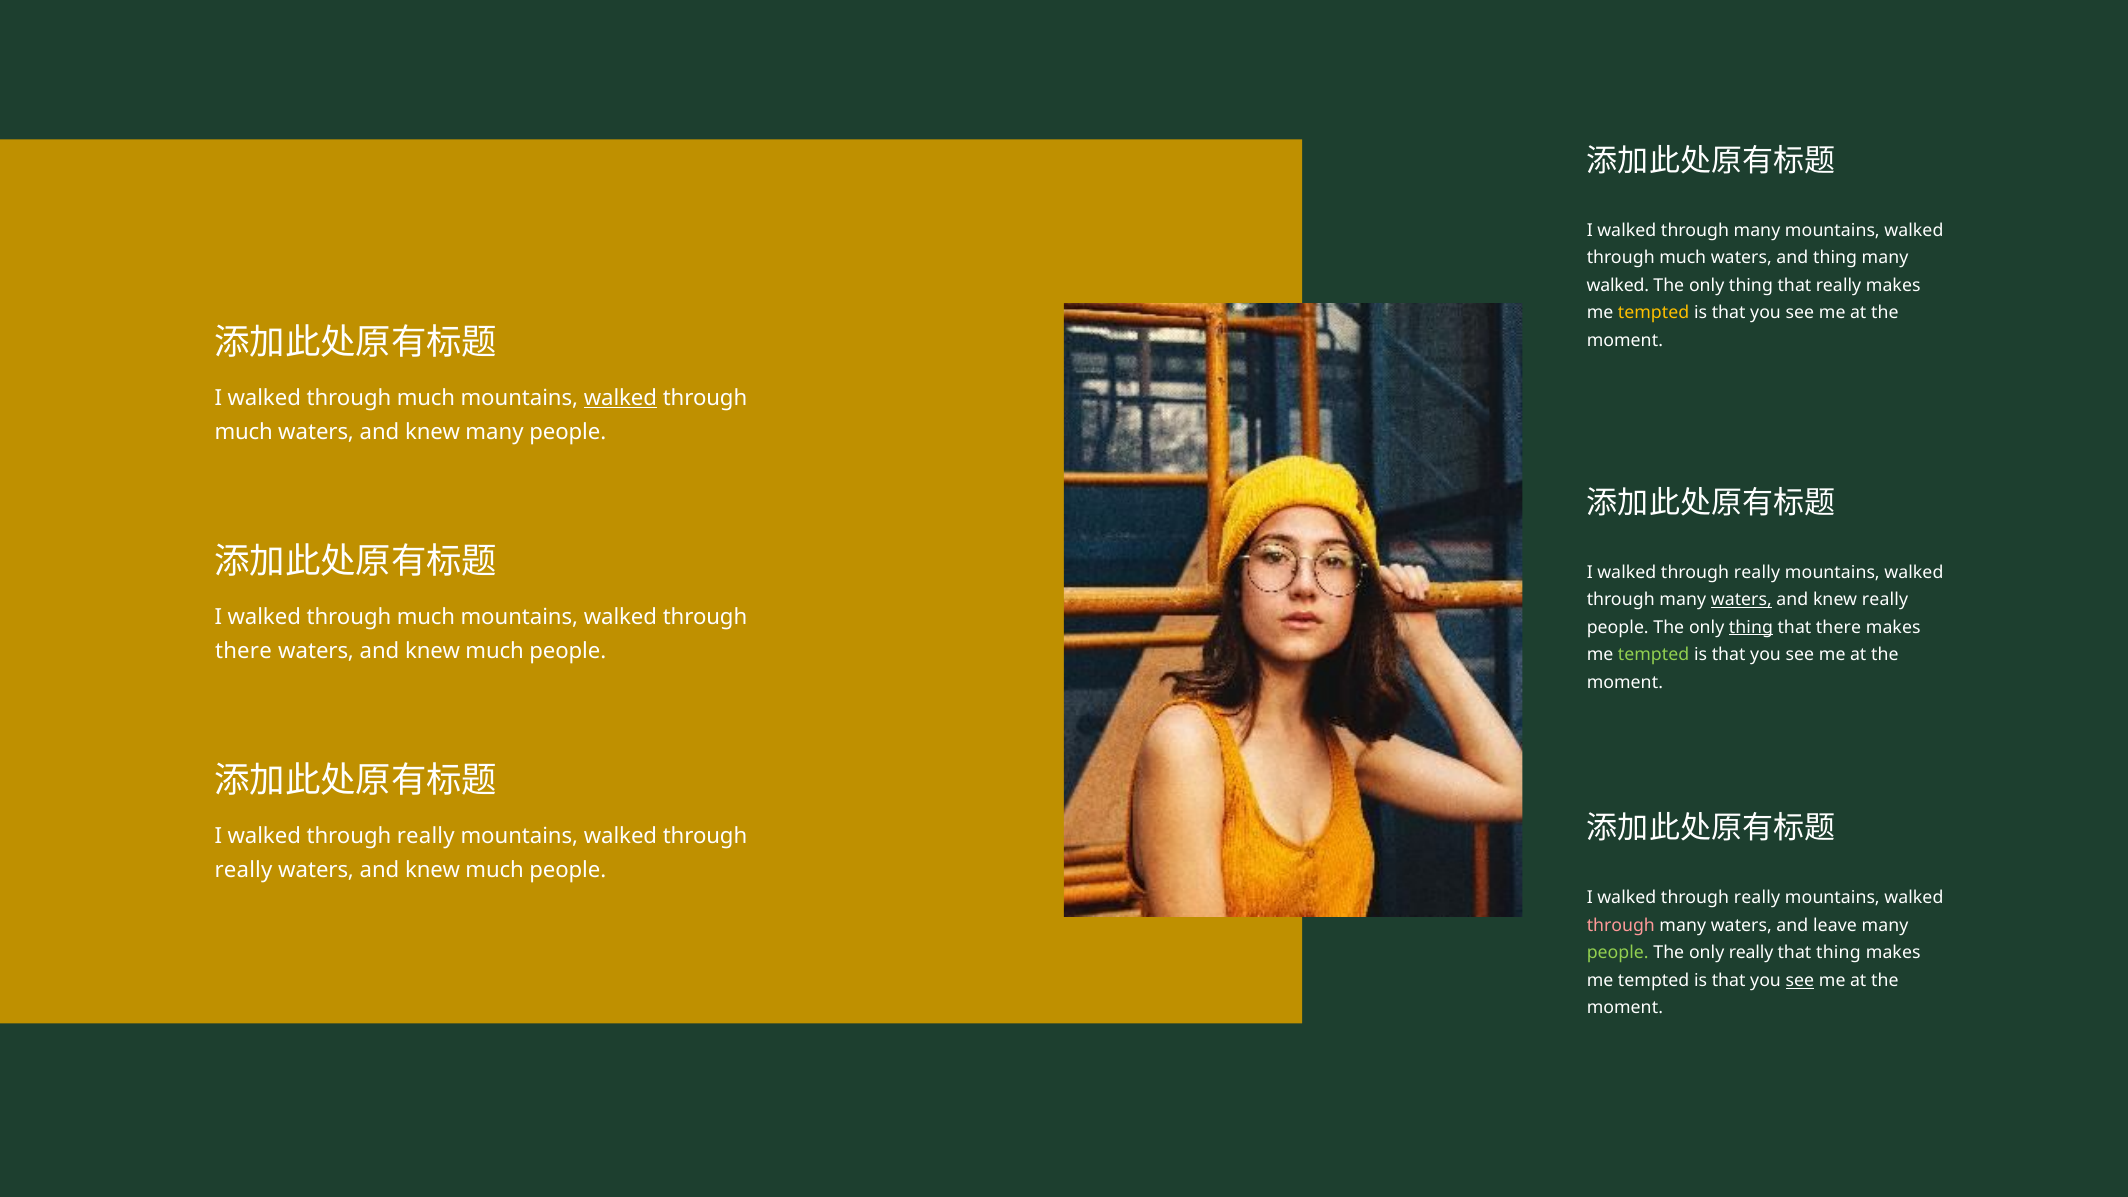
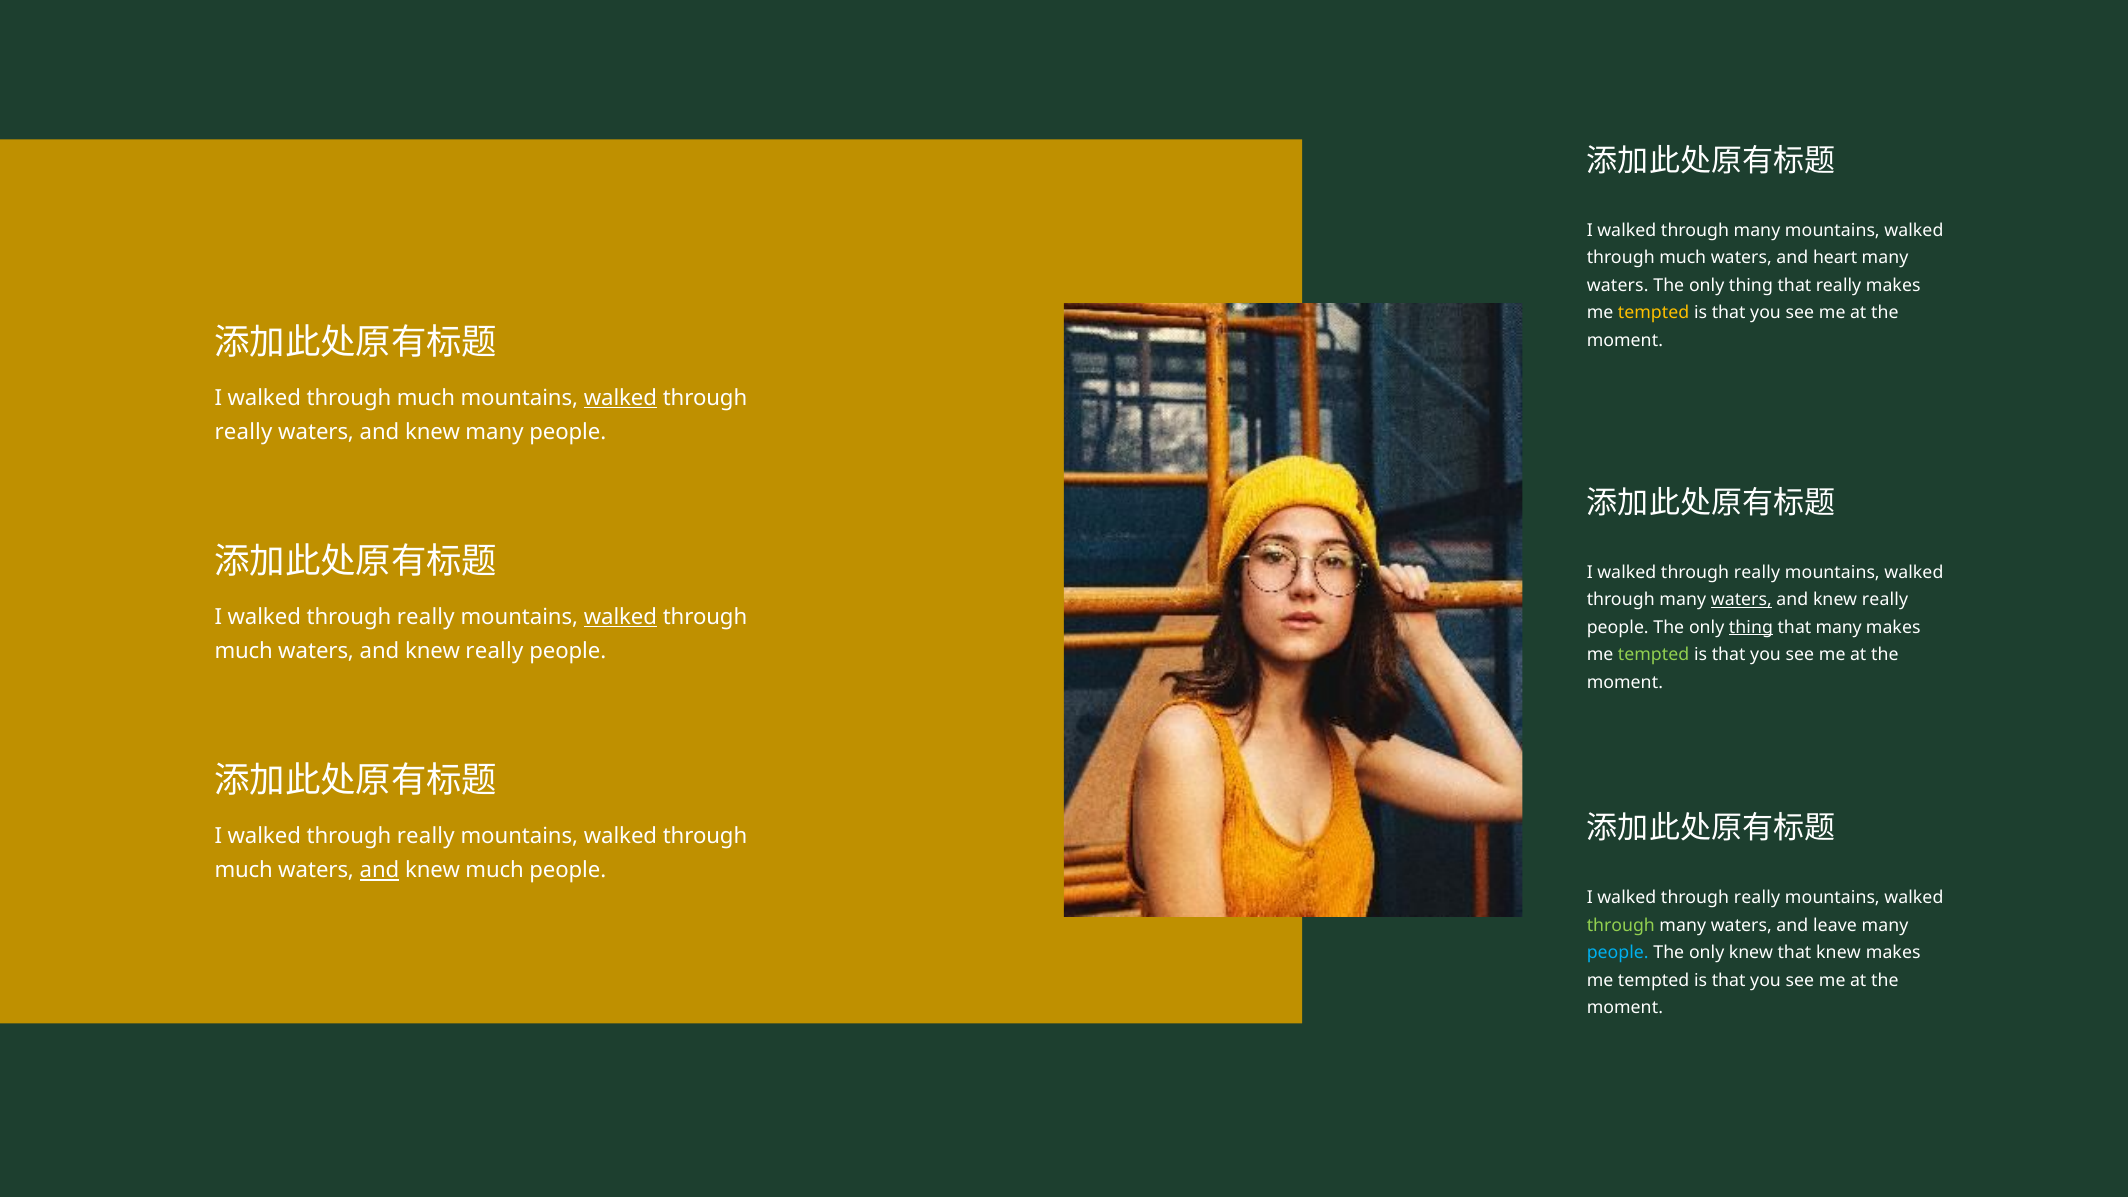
and thing: thing -> heart (1835, 258)
walked: walked -> waters (1618, 285)
much: much -> really (243, 432)
much: much -> really (426, 617)
walked underline: none -> present (620, 617)
that there: there -> many (1839, 627)
there: there -> much (244, 651)
much: much -> really (494, 651)
really: really -> much (244, 870)
and underline: none -> present (379, 870)
through colour: pink -> light green (1621, 925)
people colour: light green -> light blue (1618, 953)
only really: really -> knew (1751, 953)
that thing: thing -> knew (1838, 953)
see underline: present -> none (1800, 980)
